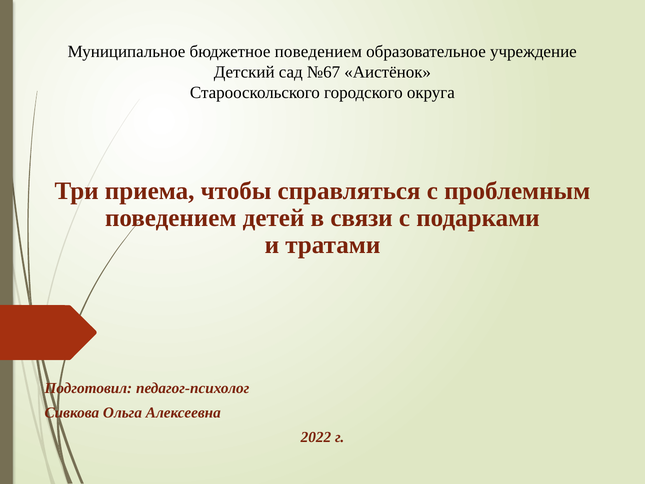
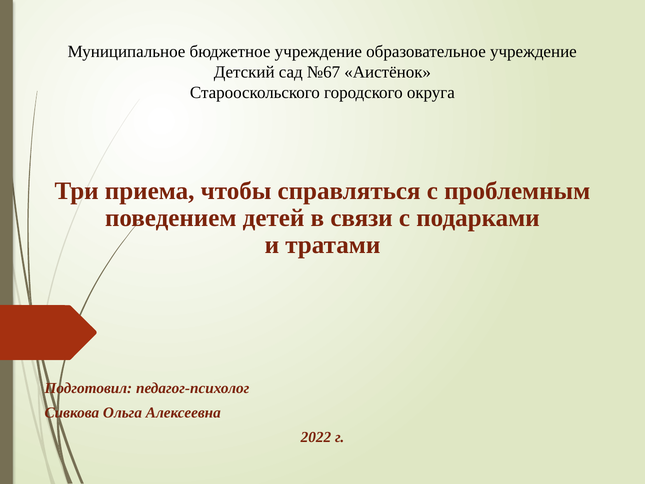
бюджетное поведением: поведением -> учреждение (318, 52)
